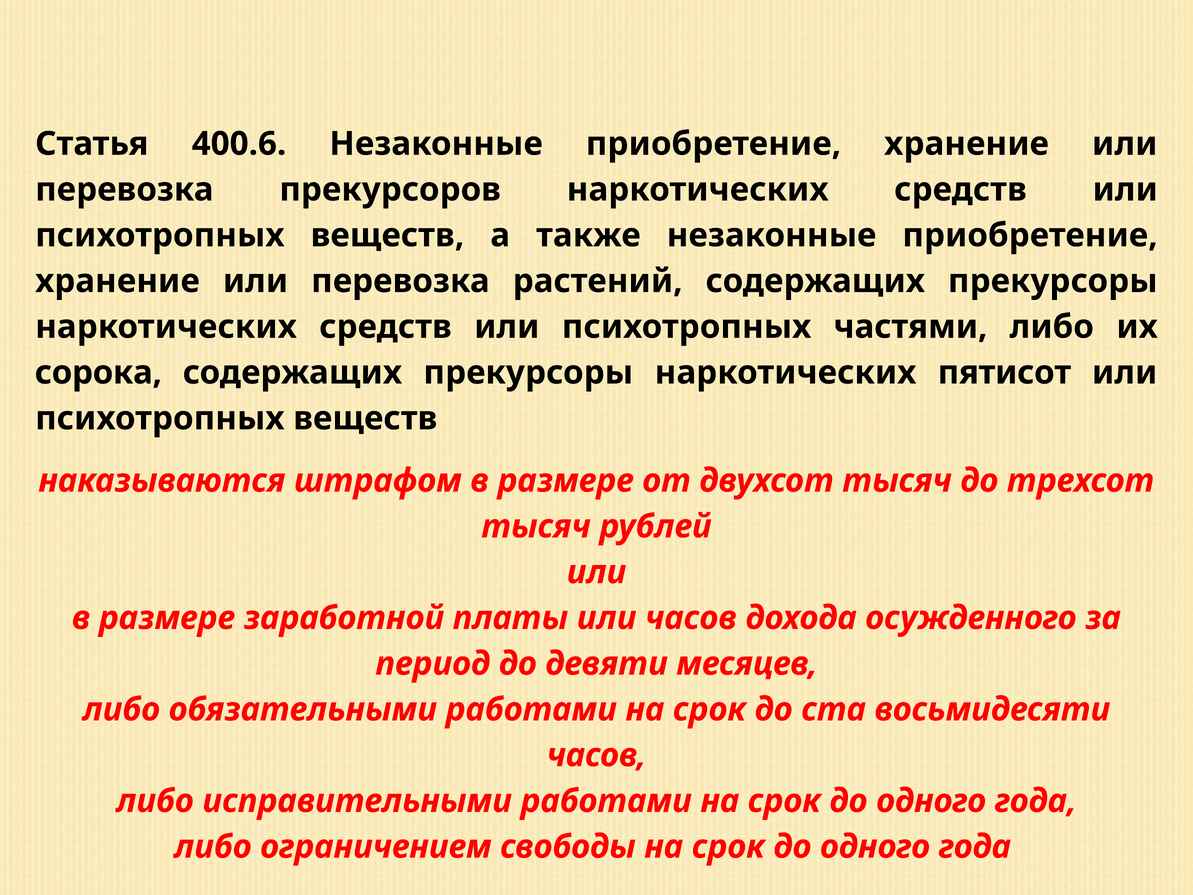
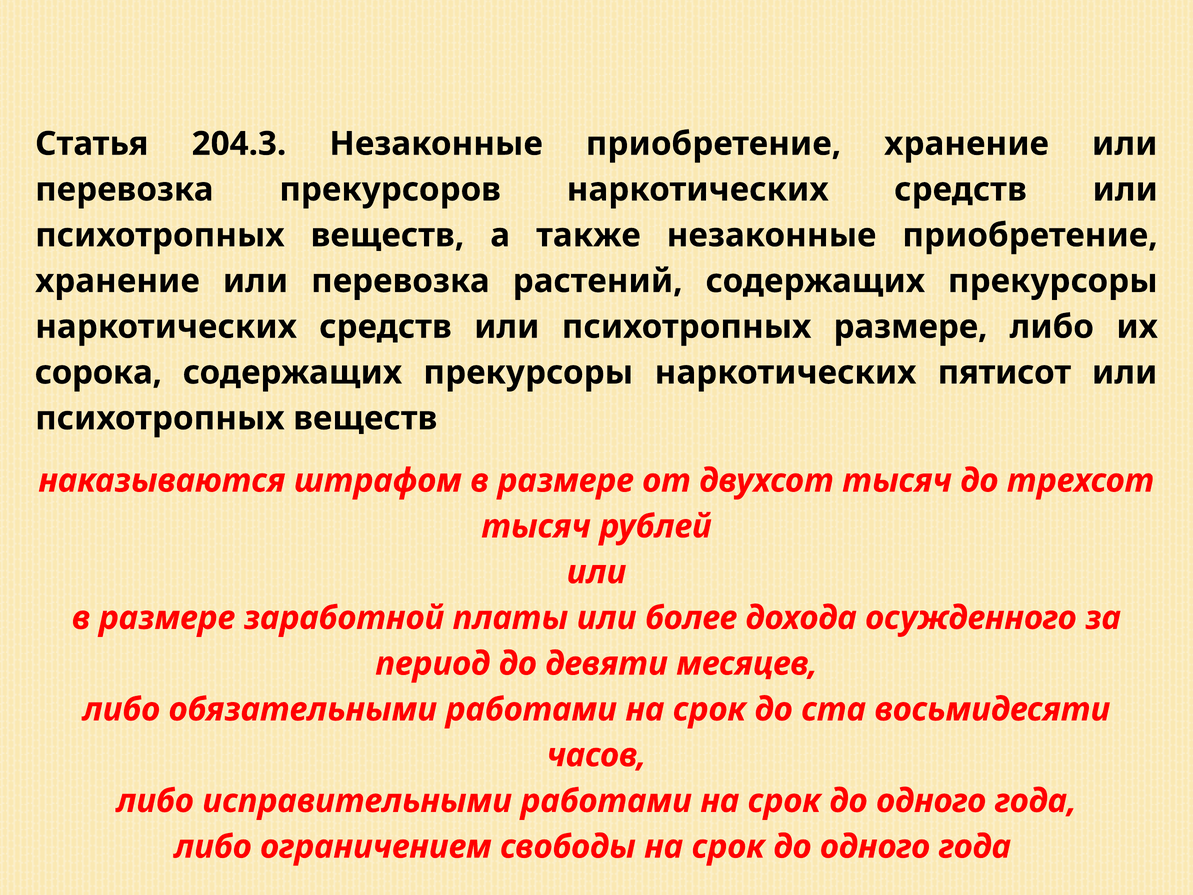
400.6: 400.6 -> 204.3 (239, 144)
психотропных частями: частями -> размере (910, 327)
или часов: часов -> более (691, 618)
